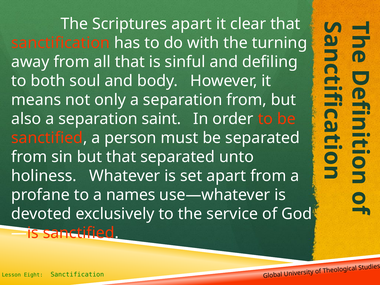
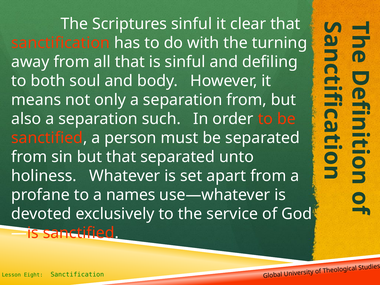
Scriptures apart: apart -> sinful (192, 24)
saint: saint -> such (161, 119)
